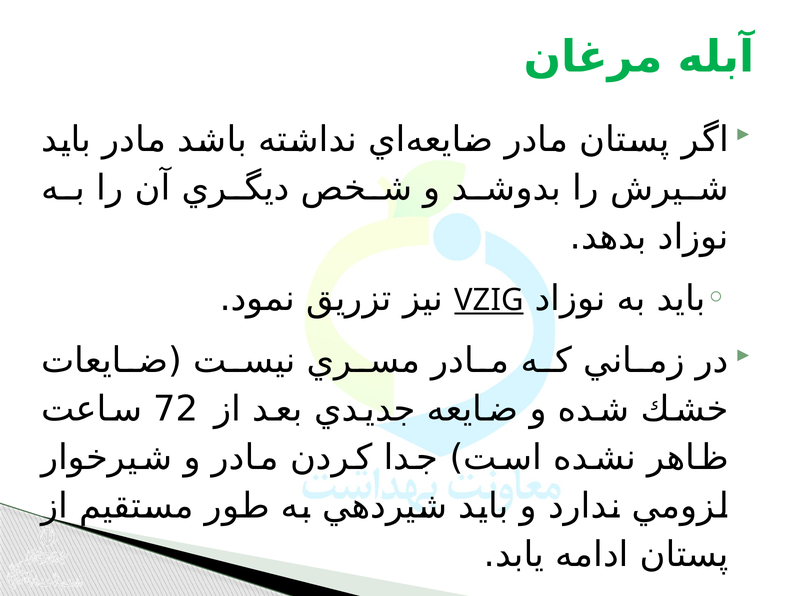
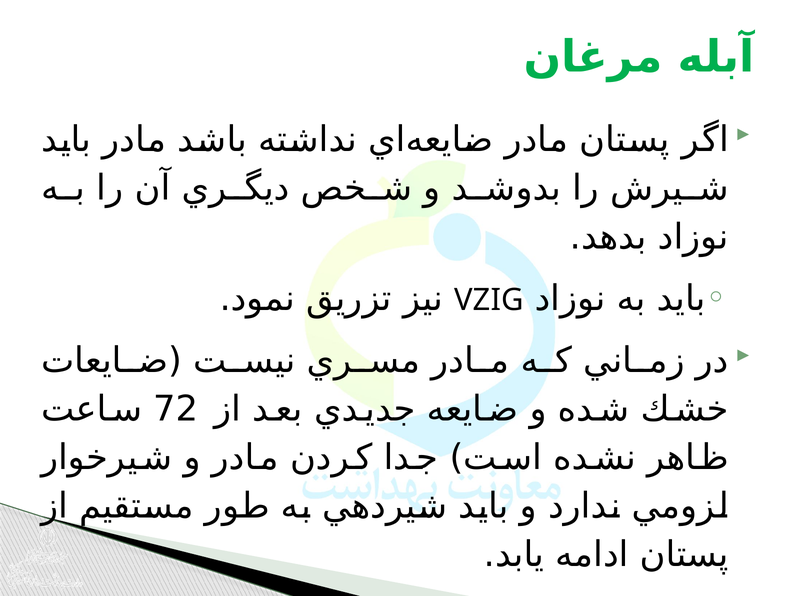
VZIG underline: present -> none (489, 300)
